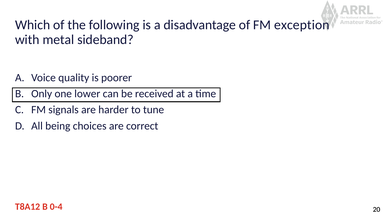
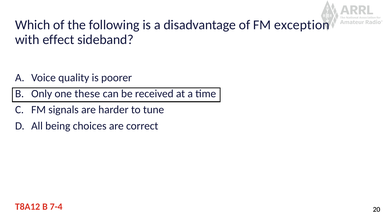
metal: metal -> effect (58, 40)
lower: lower -> these (87, 93)
0-4: 0-4 -> 7-4 (56, 206)
